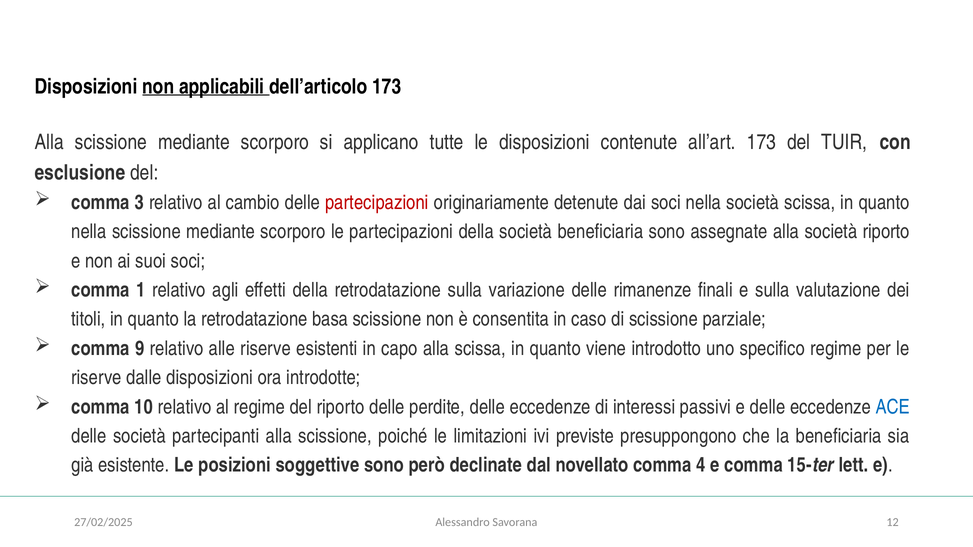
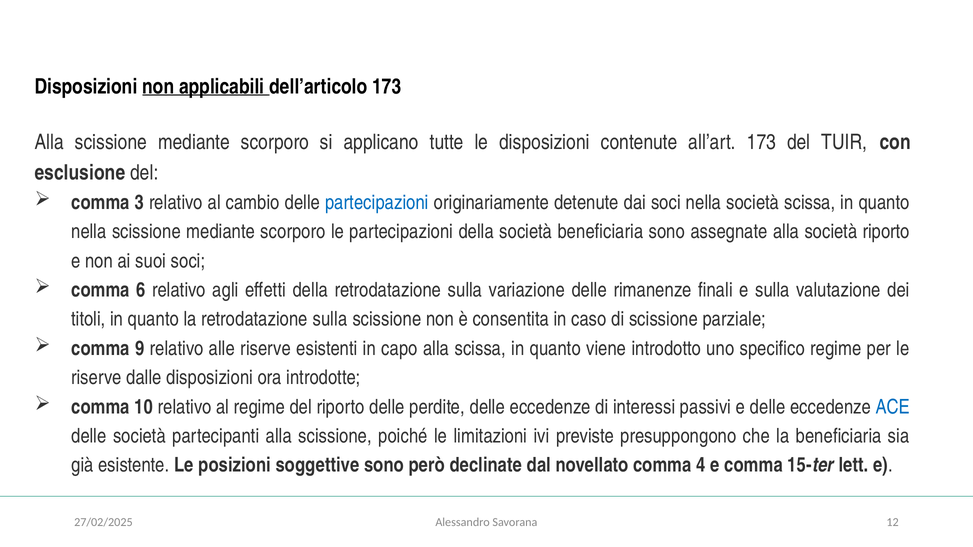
partecipazioni colour: red -> blue (377, 203)
1: 1 -> 6 (141, 290)
la retrodatazione basa: basa -> sulla (330, 319)
